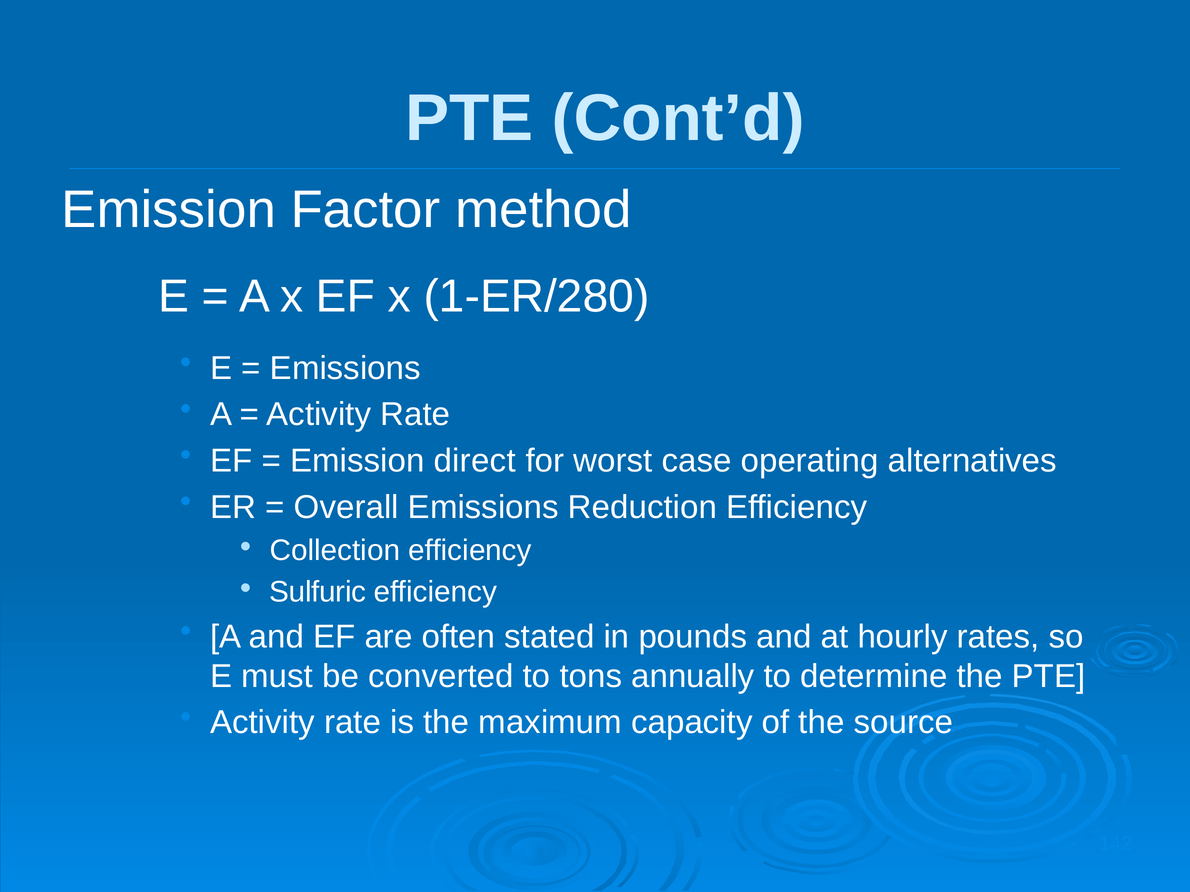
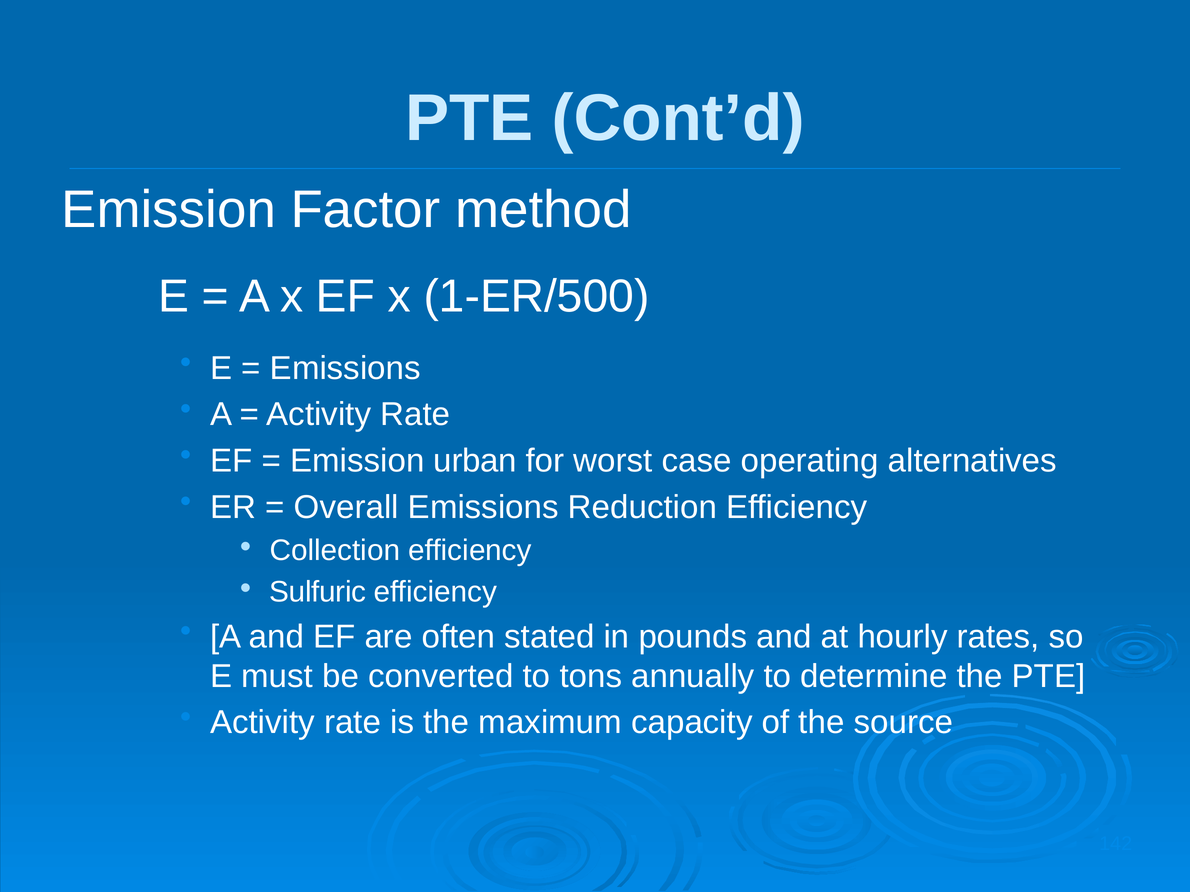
1-ER/280: 1-ER/280 -> 1-ER/500 (537, 297)
direct: direct -> urban (475, 461)
